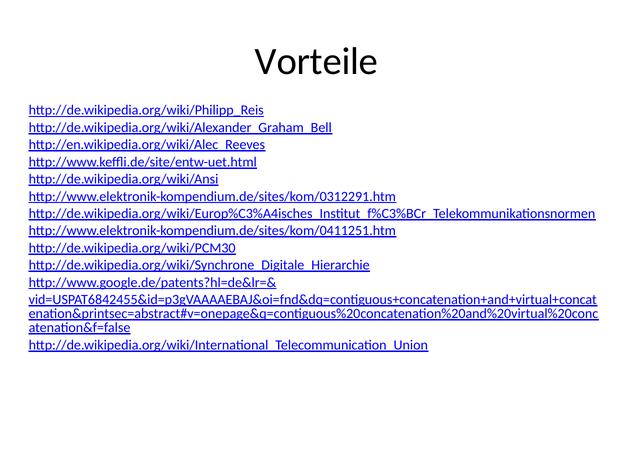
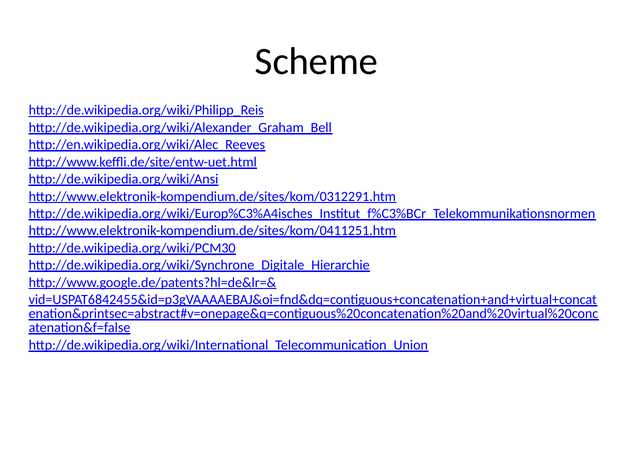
Vorteile: Vorteile -> Scheme (316, 61)
